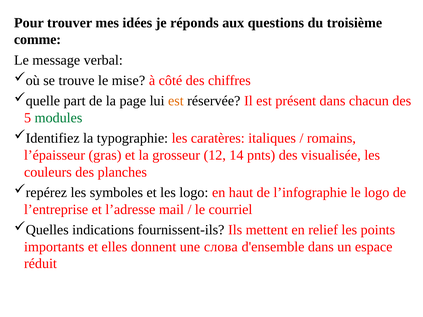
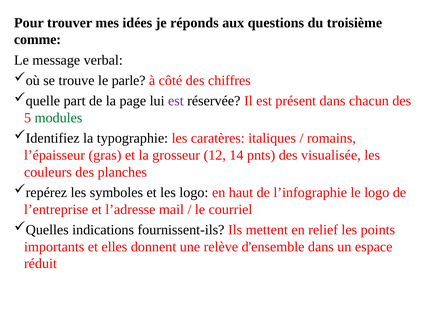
mise: mise -> parle (129, 81)
est colour: orange -> purple (176, 101)
слова: слова -> relève (221, 247)
